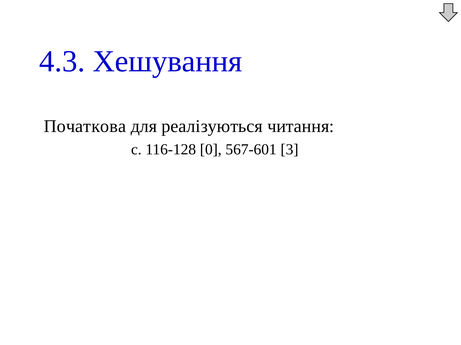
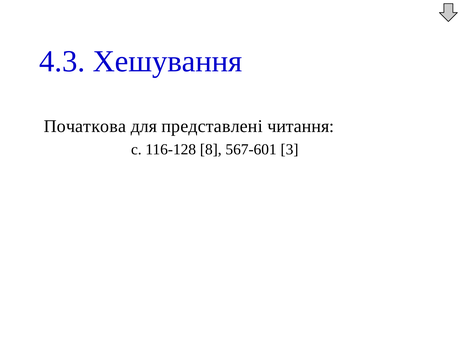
реалізуються: реалізуються -> представлені (212, 127)
0: 0 -> 8 (211, 150)
